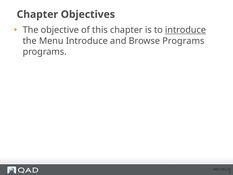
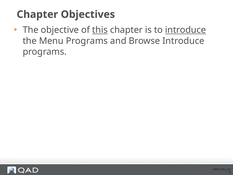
this underline: none -> present (100, 30)
Menu Introduce: Introduce -> Programs (87, 41)
Browse Programs: Programs -> Introduce (183, 41)
